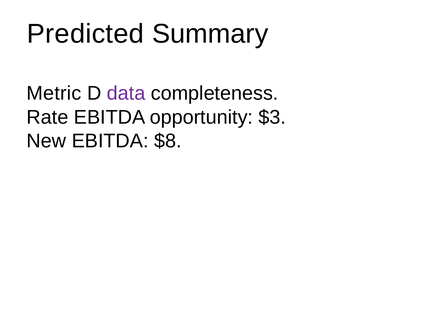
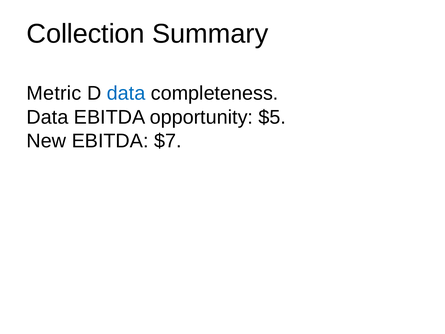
Predicted: Predicted -> Collection (86, 34)
data colour: purple -> blue (126, 93)
Rate: Rate -> Data (48, 117)
$3: $3 -> $5 (272, 117)
$8: $8 -> $7 (168, 141)
